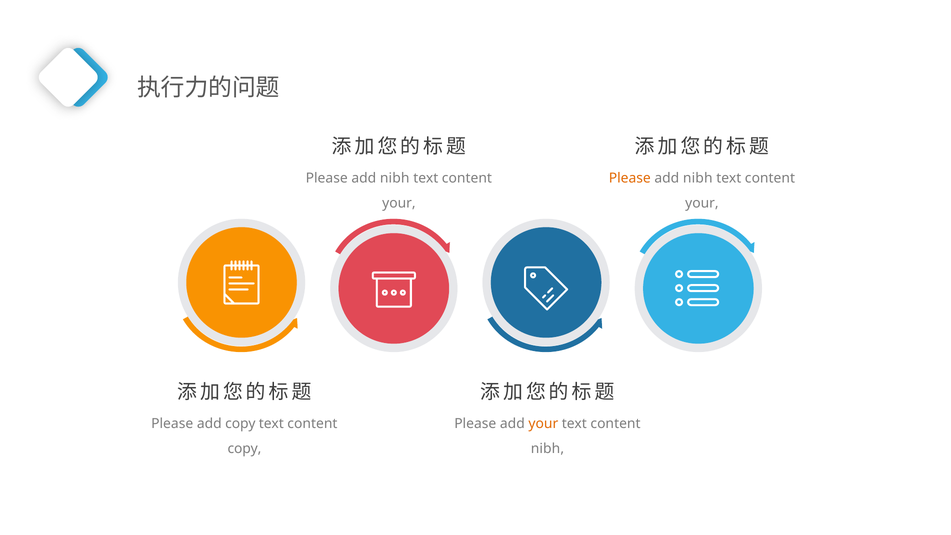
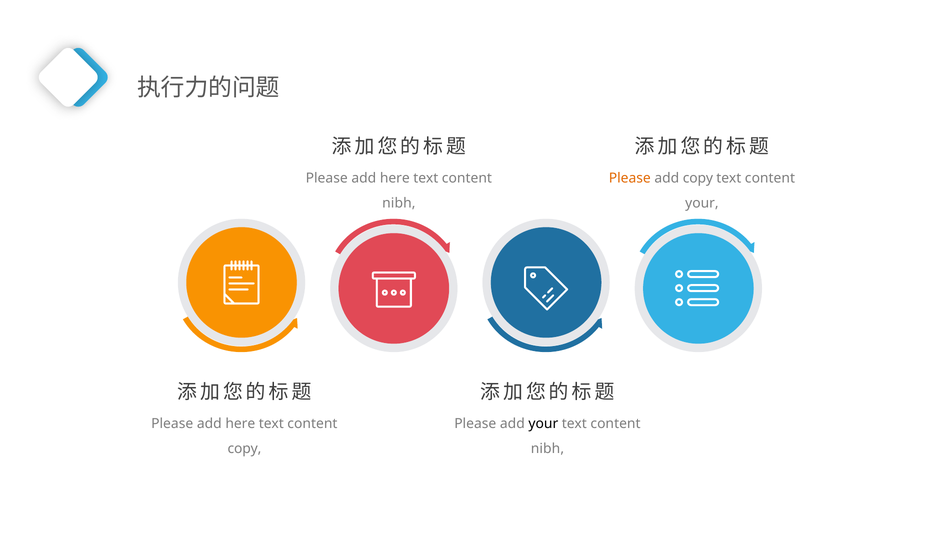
nibh: nibh -> here (395, 178)
nibh: nibh -> copy (698, 178)
your: your -> nibh (399, 203)
copy: copy -> here (240, 424)
your colour: orange -> black (543, 424)
